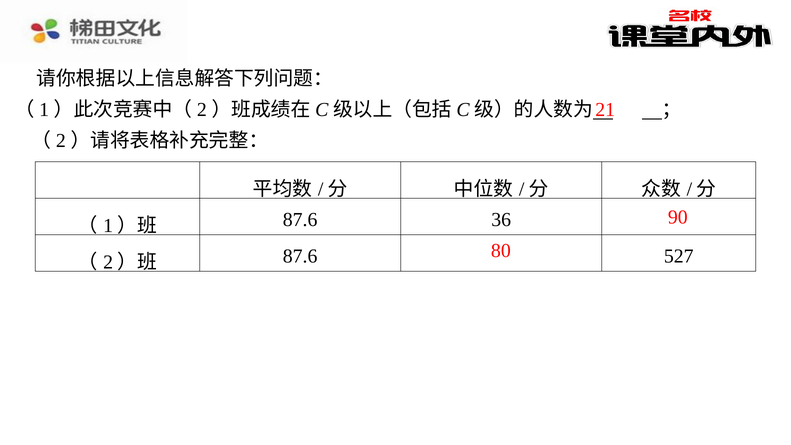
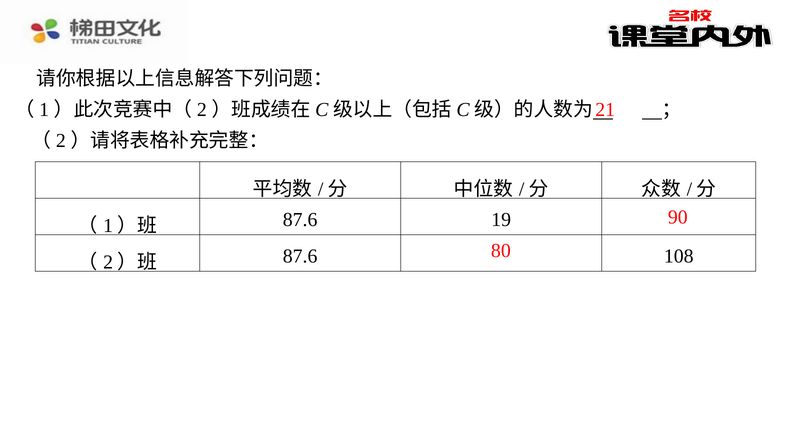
36: 36 -> 19 (501, 220)
527: 527 -> 108 (679, 256)
